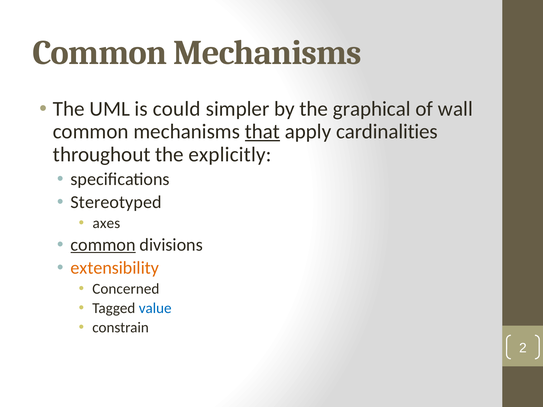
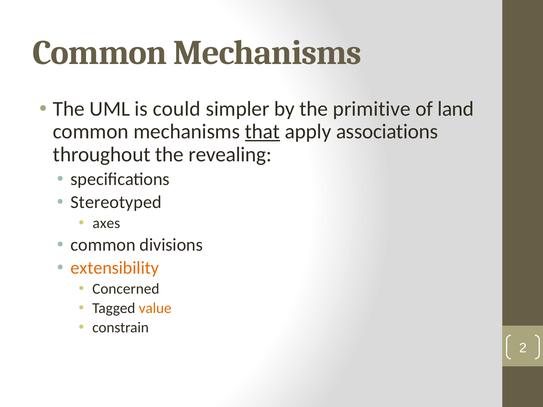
graphical: graphical -> primitive (372, 109)
wall: wall -> land (456, 109)
cardinalities: cardinalities -> associations (387, 132)
explicitly: explicitly -> revealing (230, 155)
common underline: present -> none (103, 245)
value colour: blue -> orange (155, 308)
